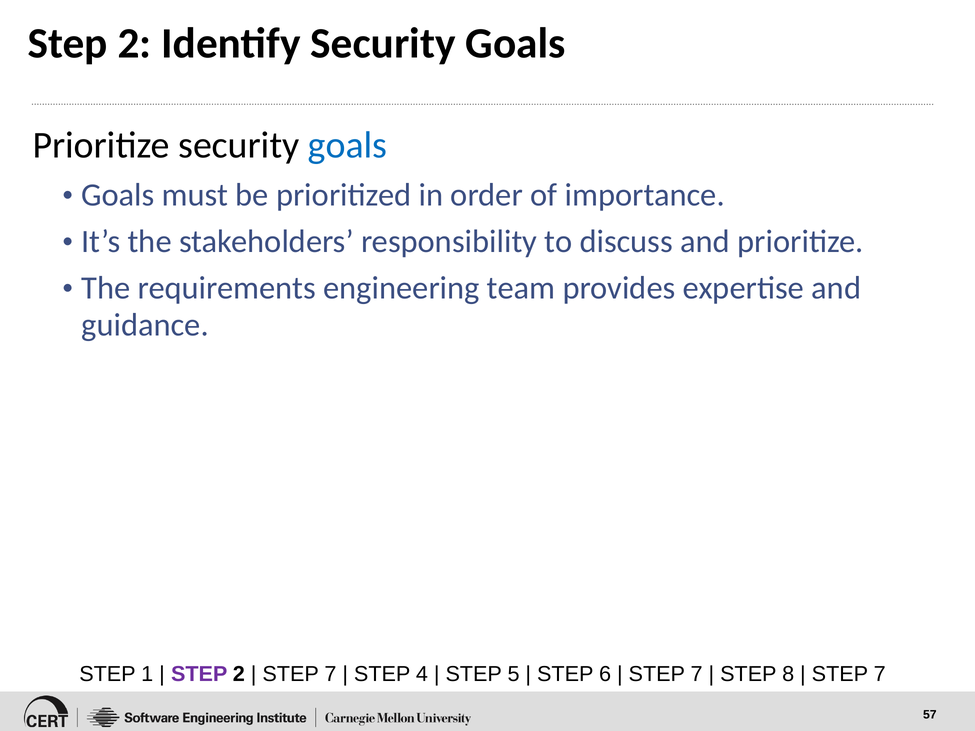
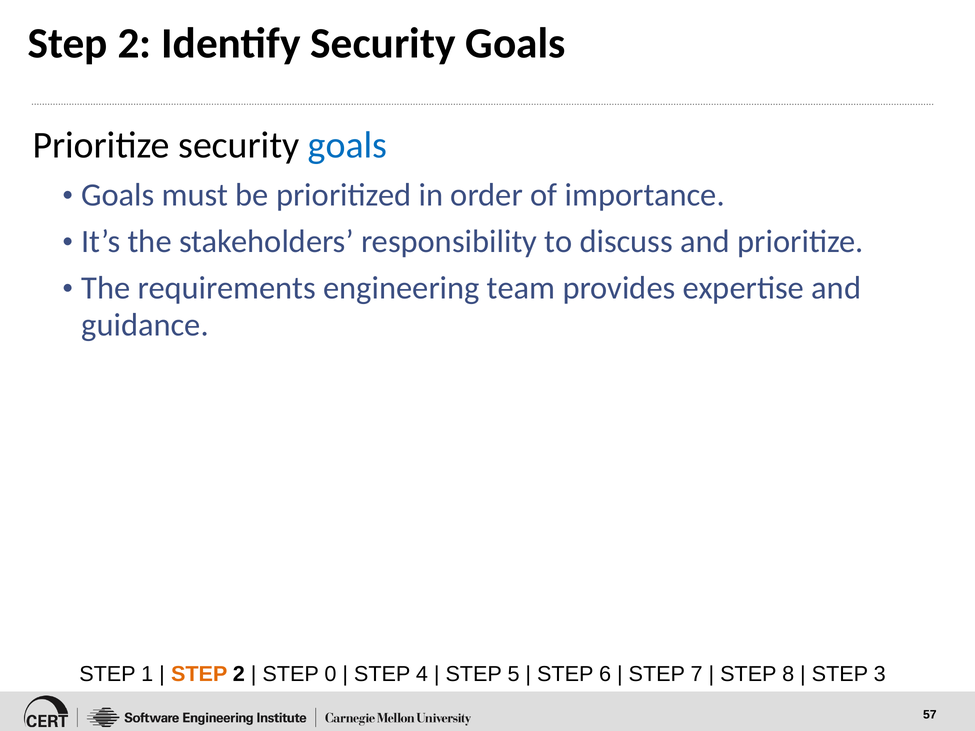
STEP colour: purple -> orange (199, 674)
7: 7 -> 0 (330, 674)
7: 7 -> 3 (880, 674)
